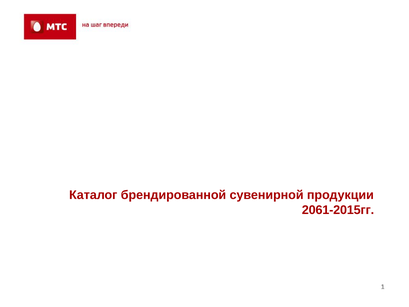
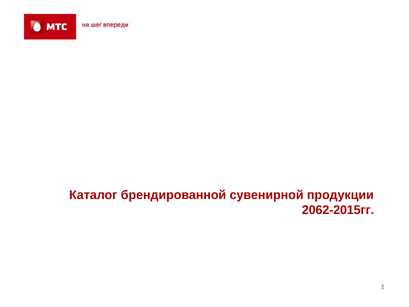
2061-2015гг: 2061-2015гг -> 2062-2015гг (338, 210)
